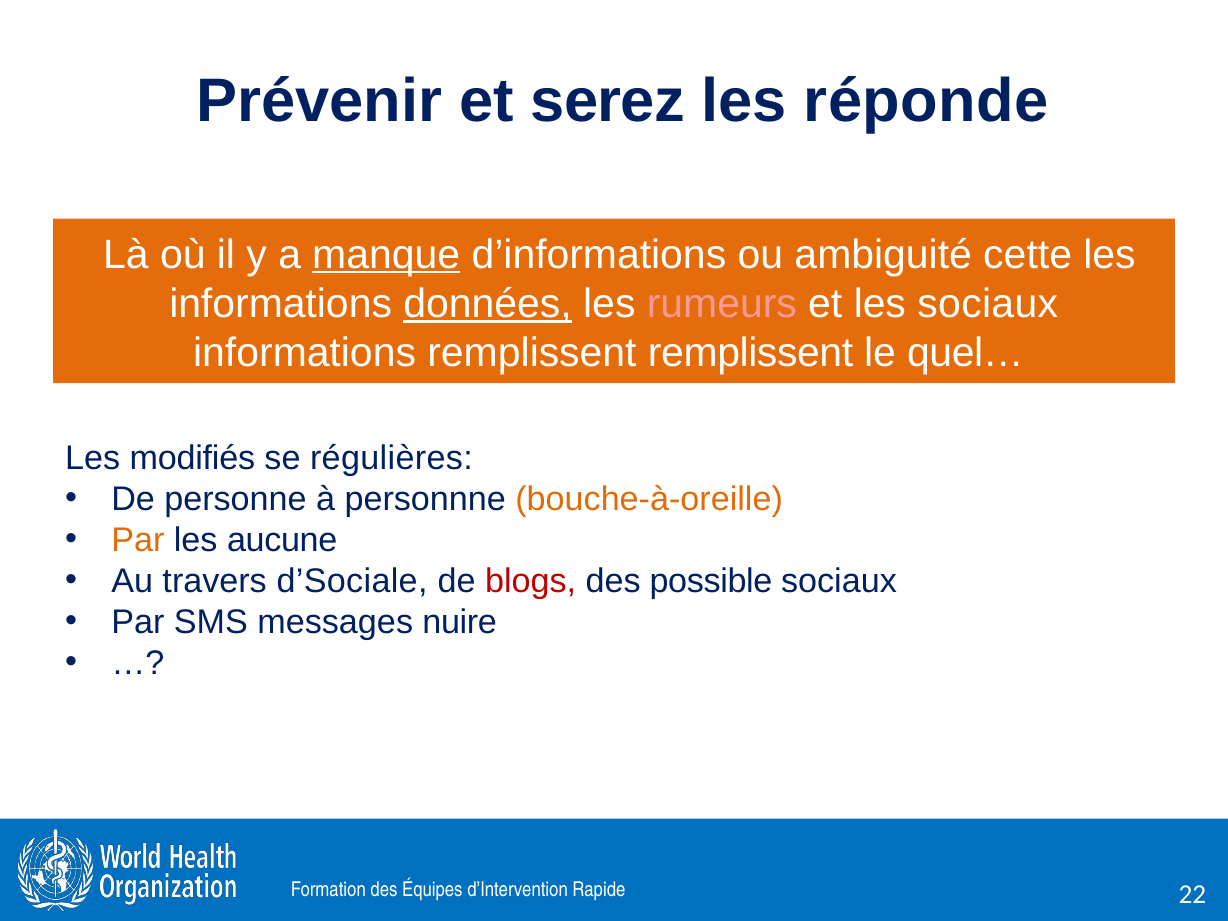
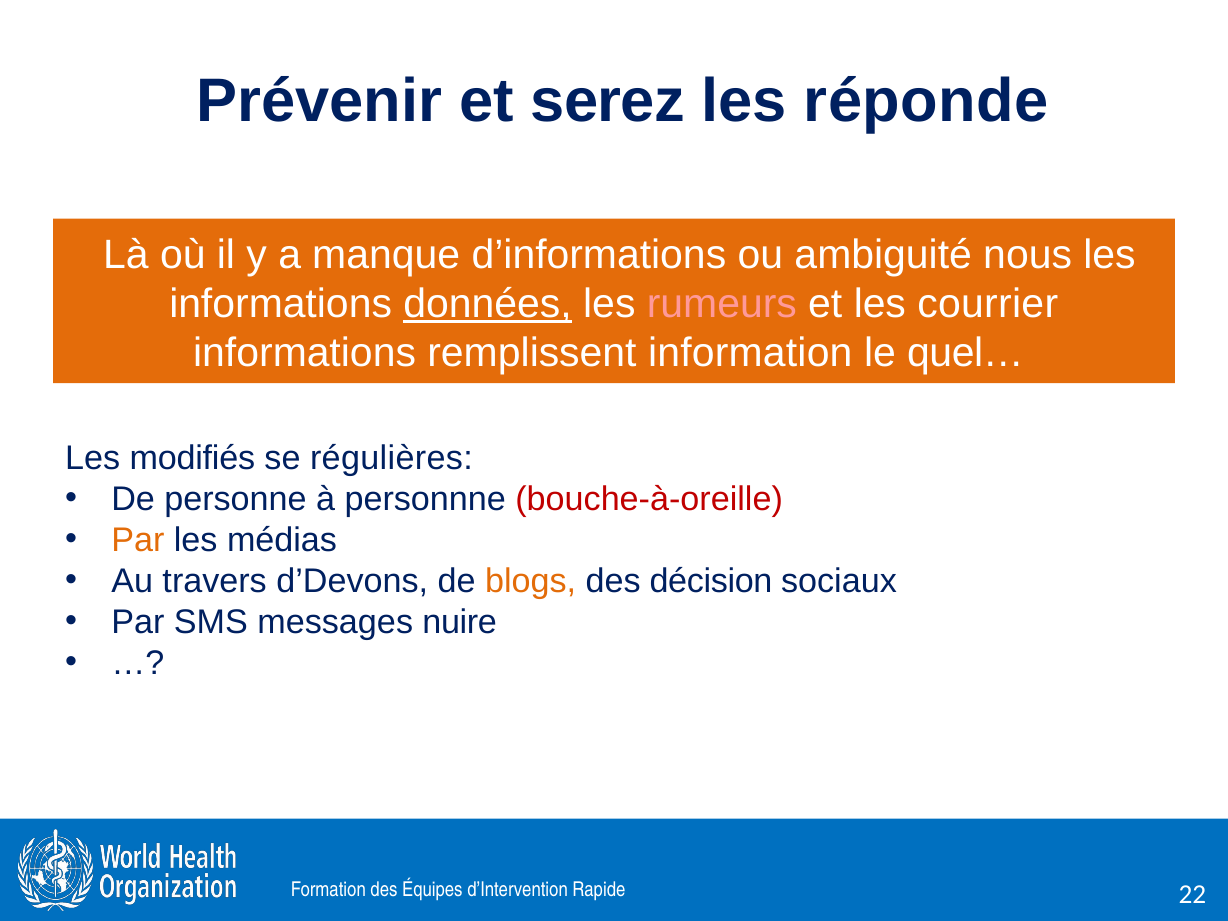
manque underline: present -> none (386, 255)
cette: cette -> nous (1028, 255)
les sociaux: sociaux -> courrier (988, 304)
remplissent remplissent: remplissent -> information (750, 353)
bouche-à-oreille colour: orange -> red (649, 499)
aucune: aucune -> médias (282, 540)
d’Sociale: d’Sociale -> d’Devons (352, 581)
blogs colour: red -> orange (531, 581)
possible: possible -> décision (711, 581)
